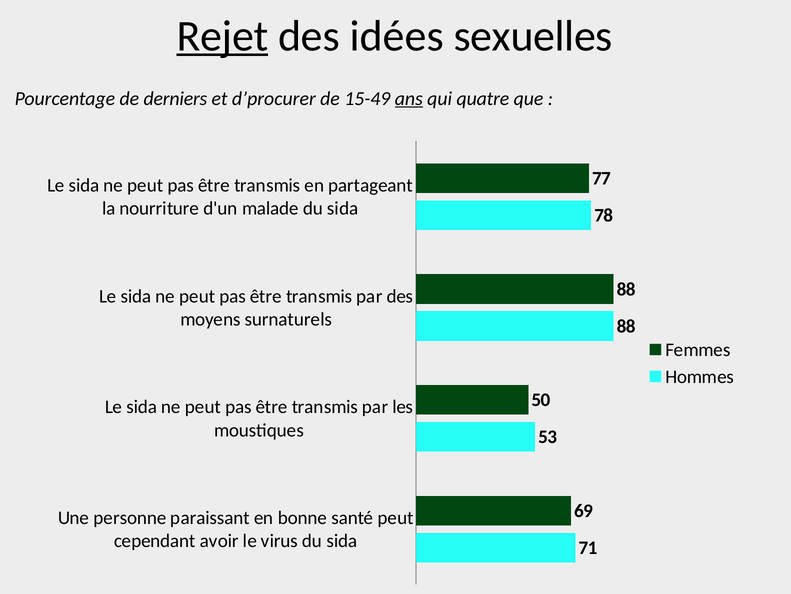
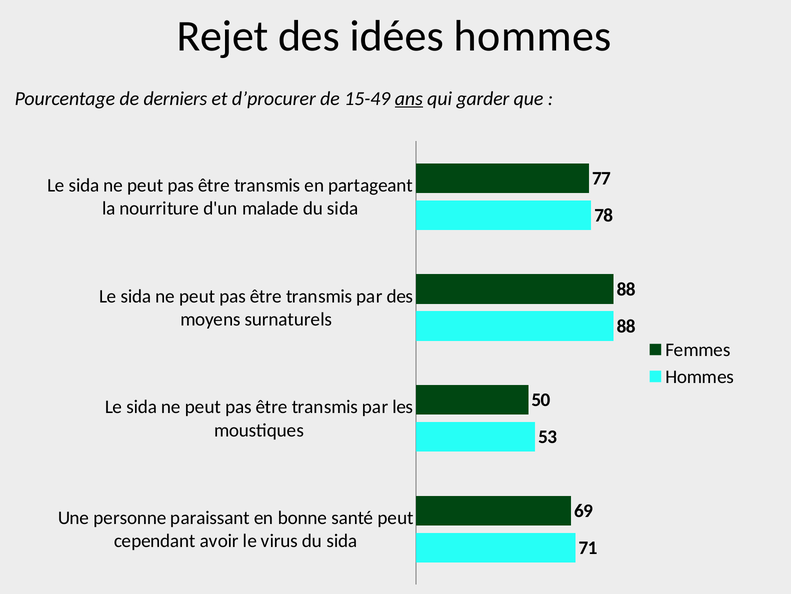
Rejet underline: present -> none (222, 36)
idées sexuelles: sexuelles -> hommes (533, 36)
quatre: quatre -> garder (483, 98)
